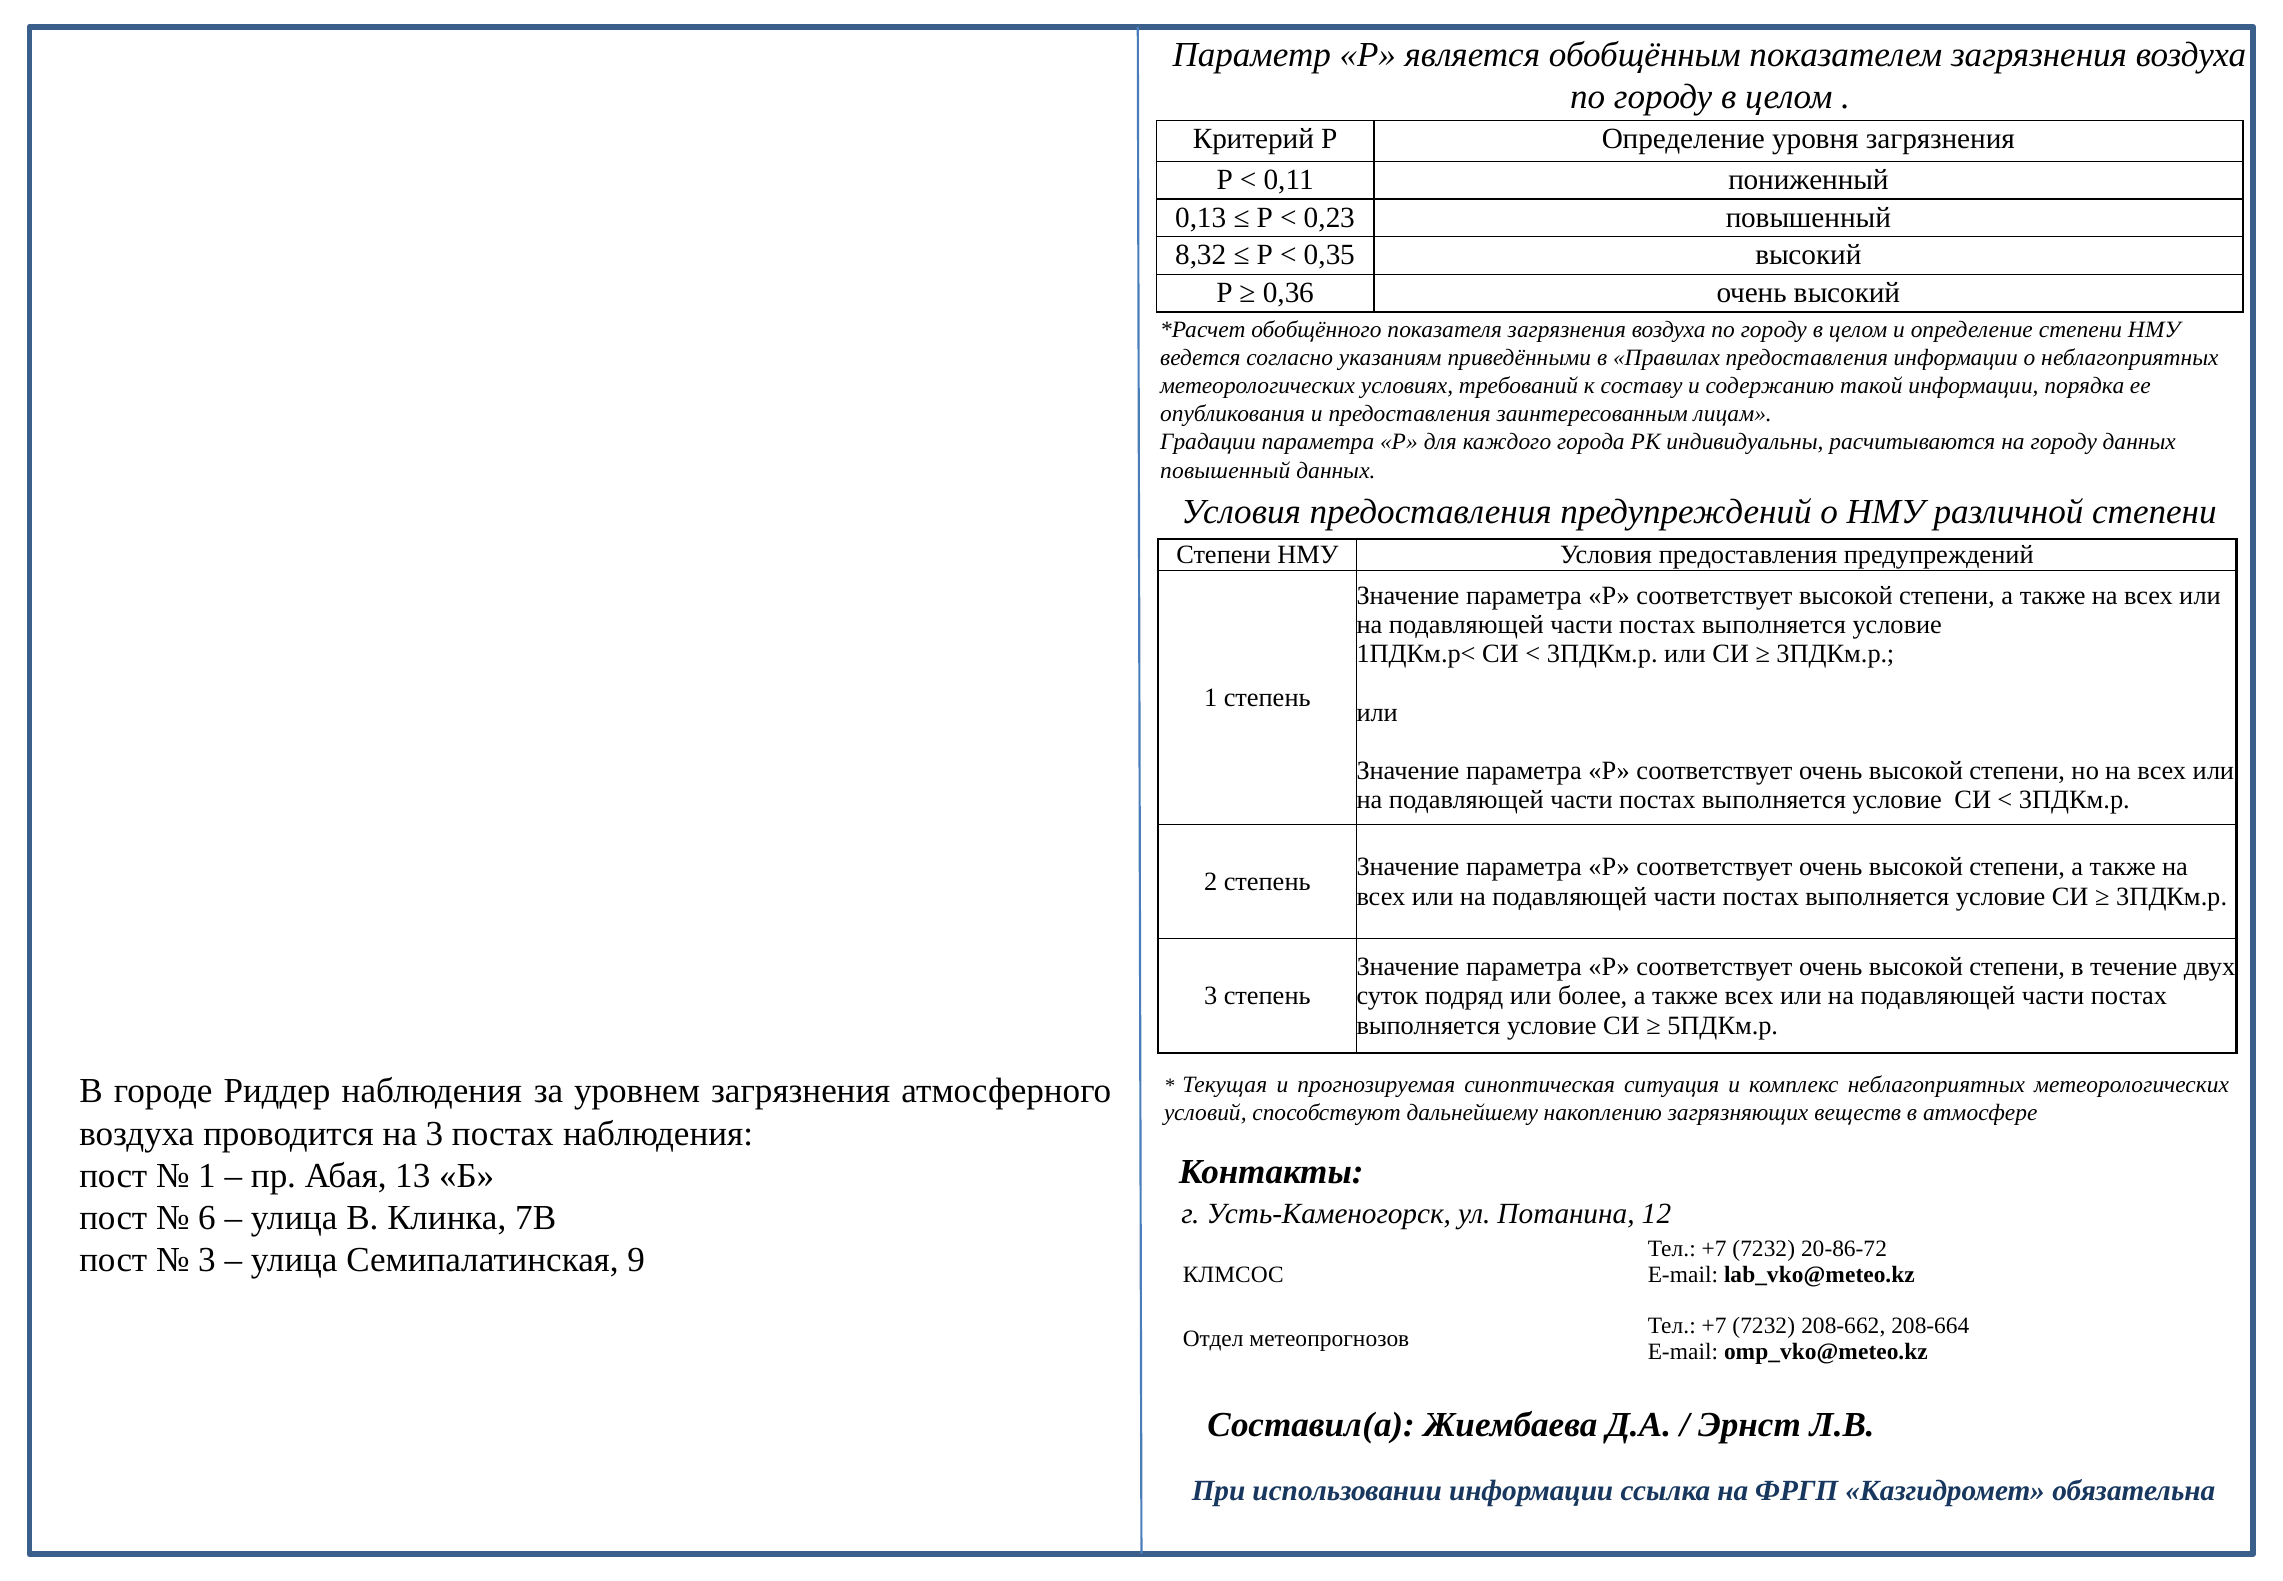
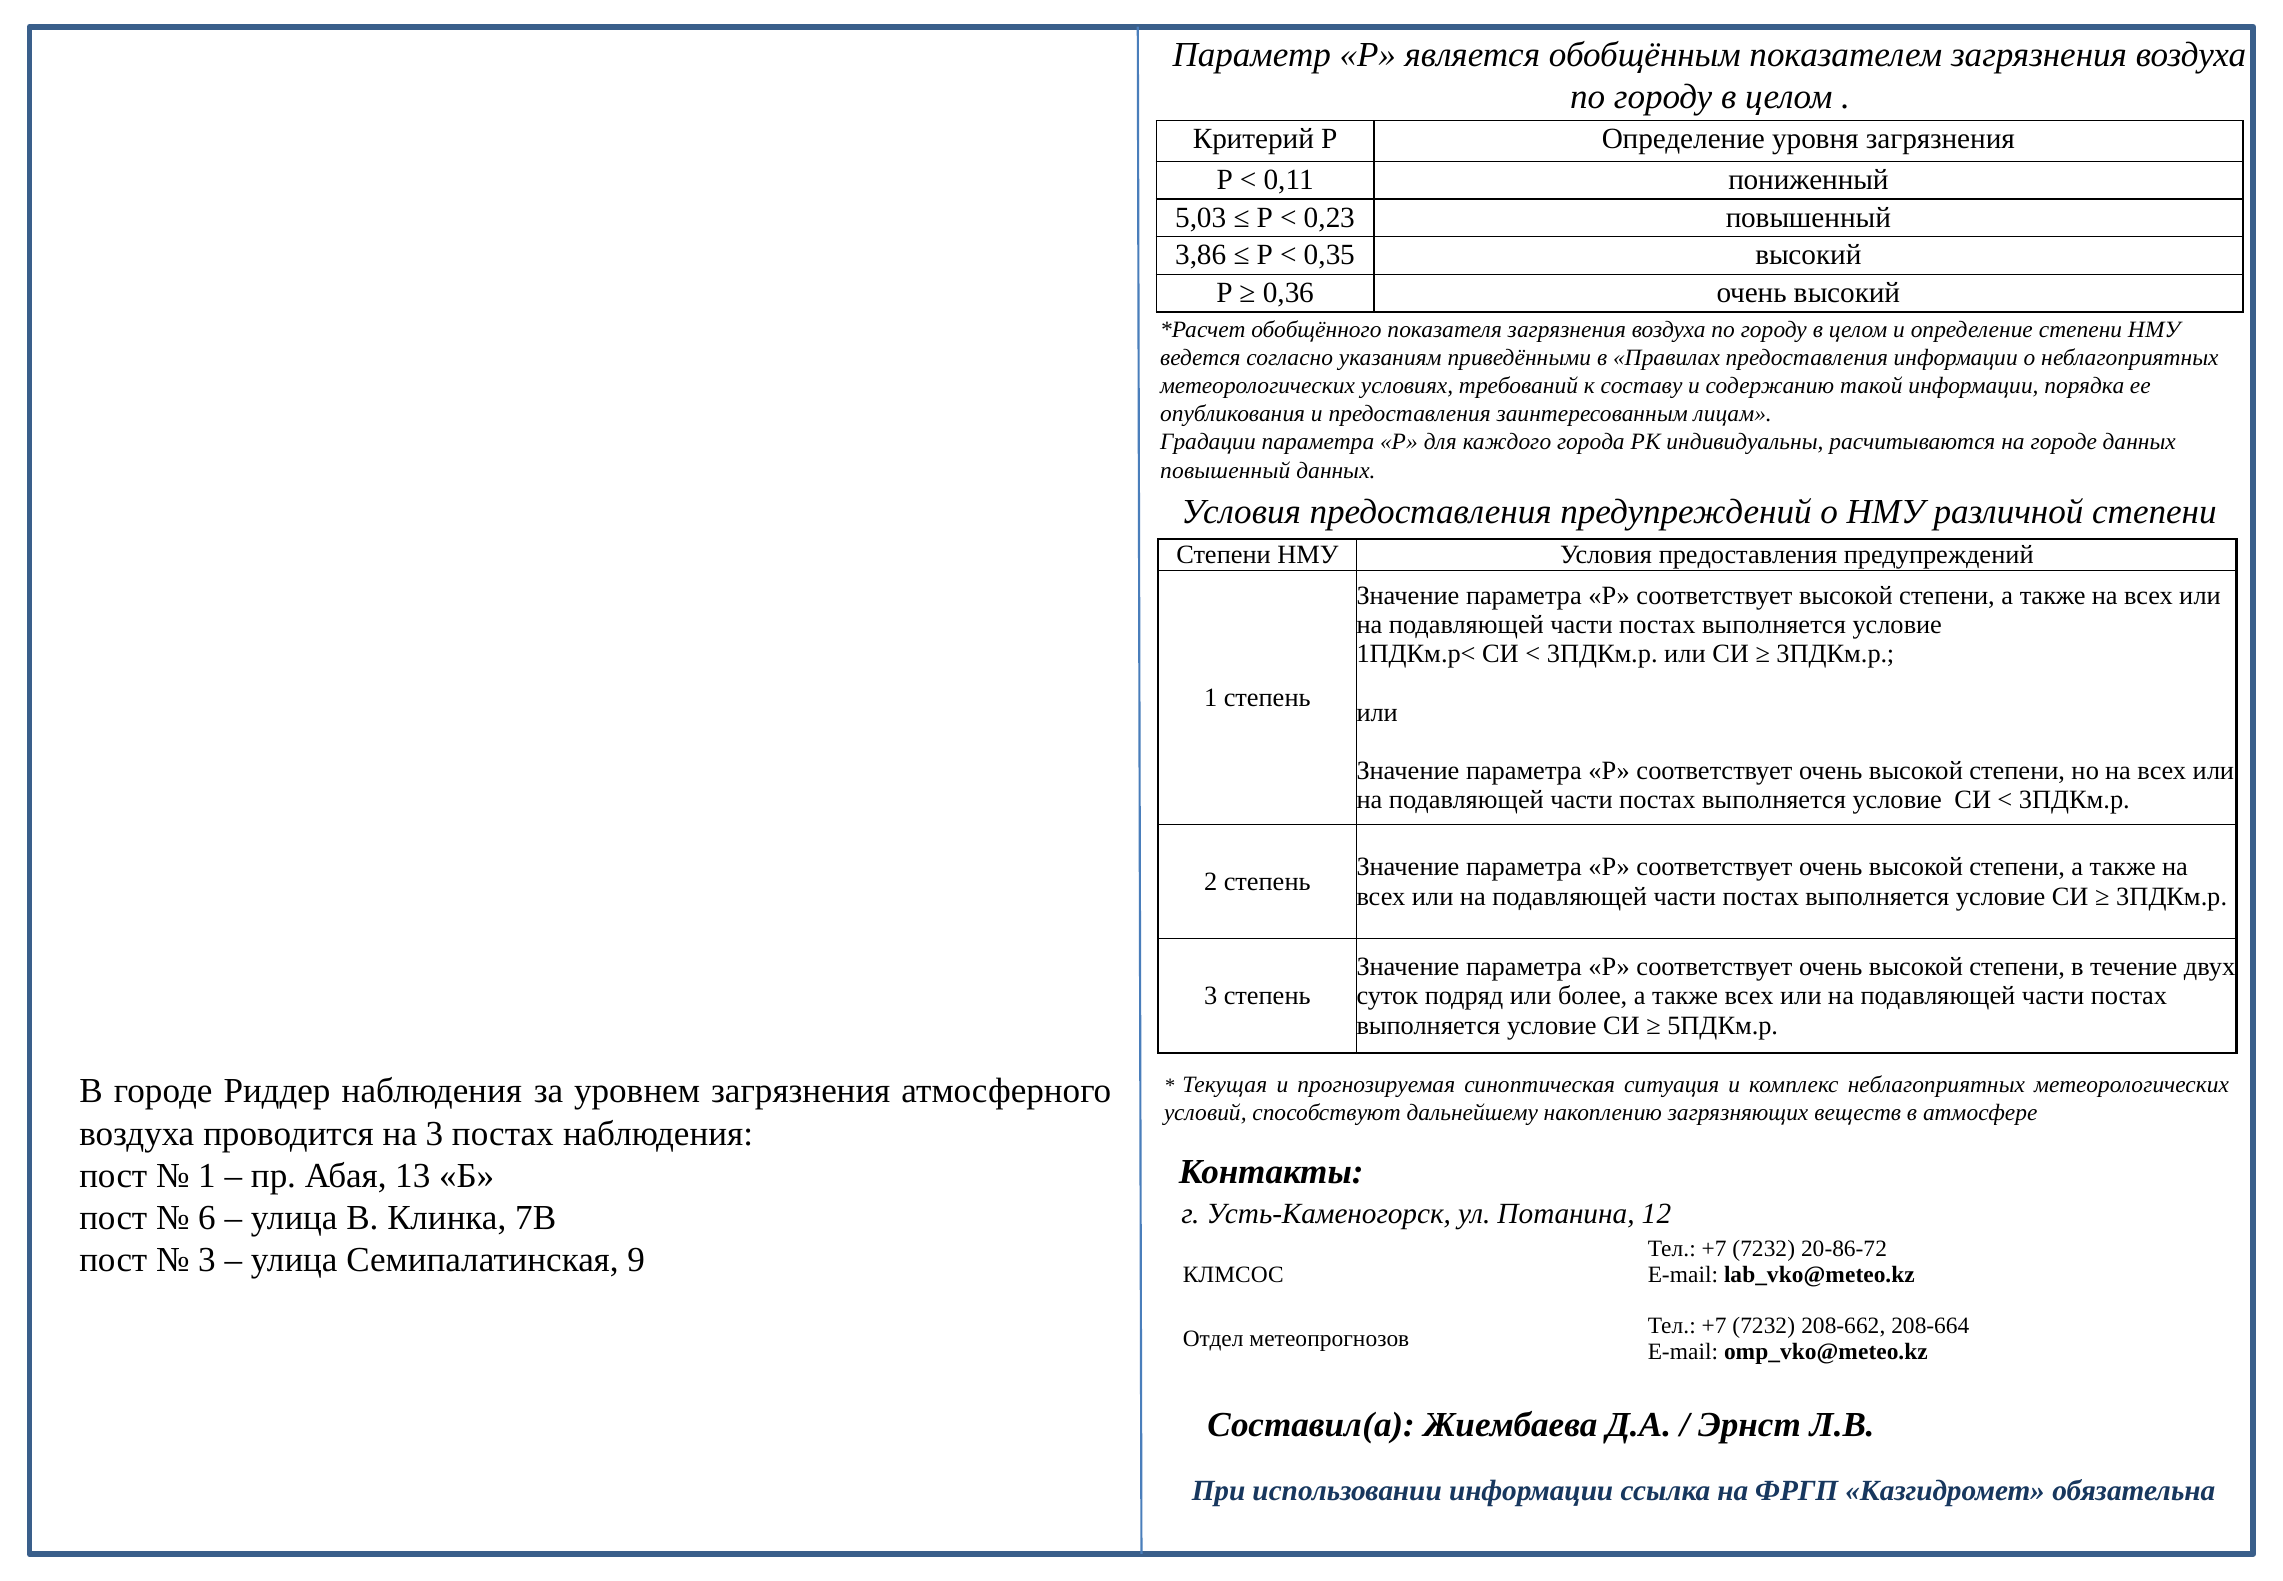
0,13: 0,13 -> 5,03 (1201, 217)
8,32: 8,32 -> 3,86 (1201, 255)
на городу: городу -> городе (2064, 442)
